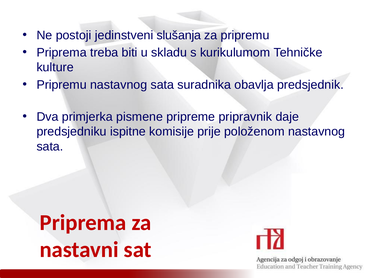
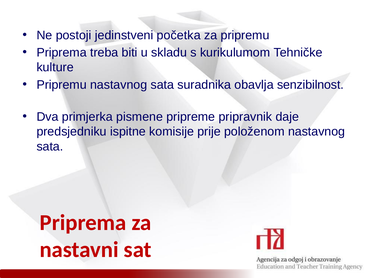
slušanja: slušanja -> početka (179, 35)
predsjednik: predsjednik -> senzibilnost (310, 85)
